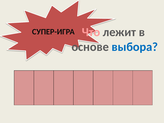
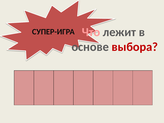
выбора colour: blue -> red (135, 47)
